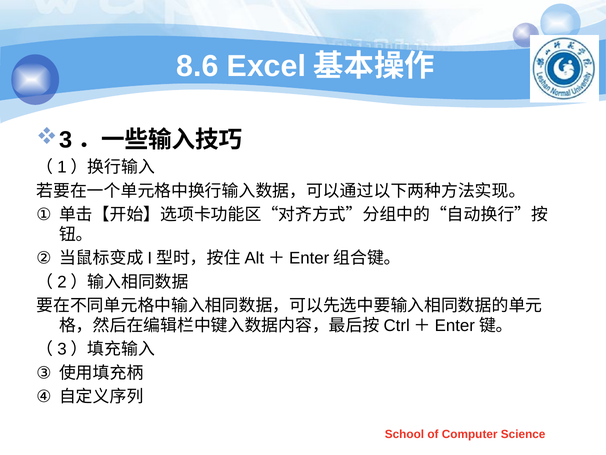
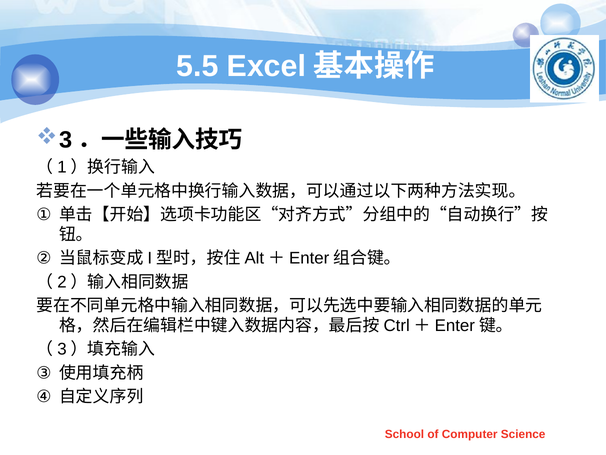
8.6: 8.6 -> 5.5 (197, 66)
